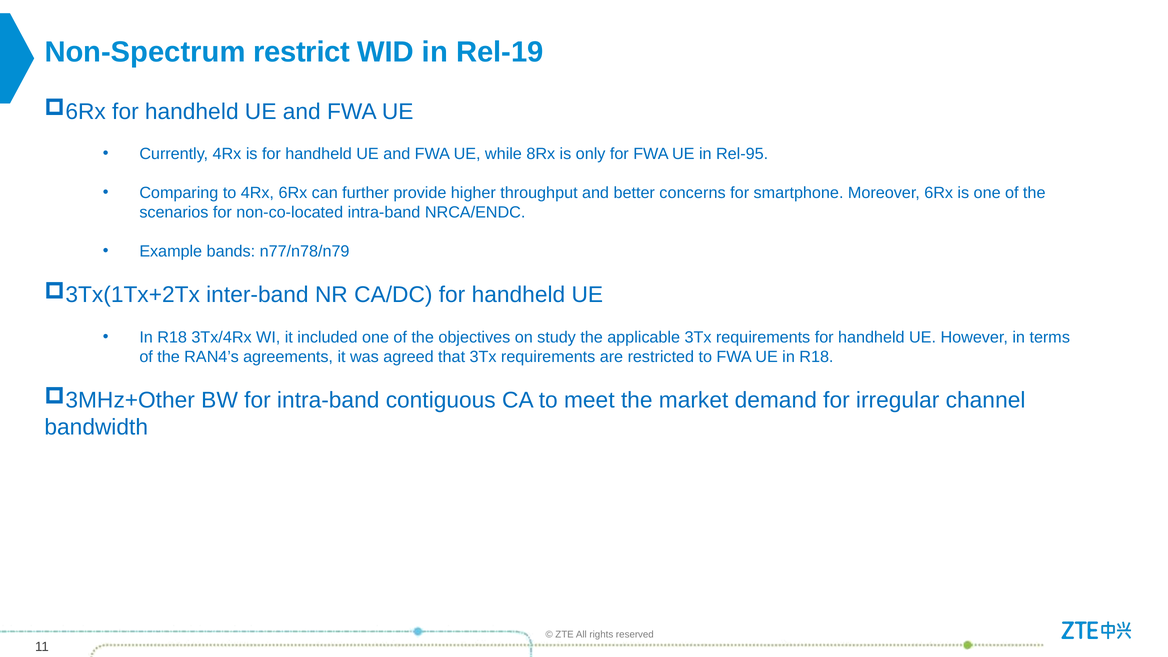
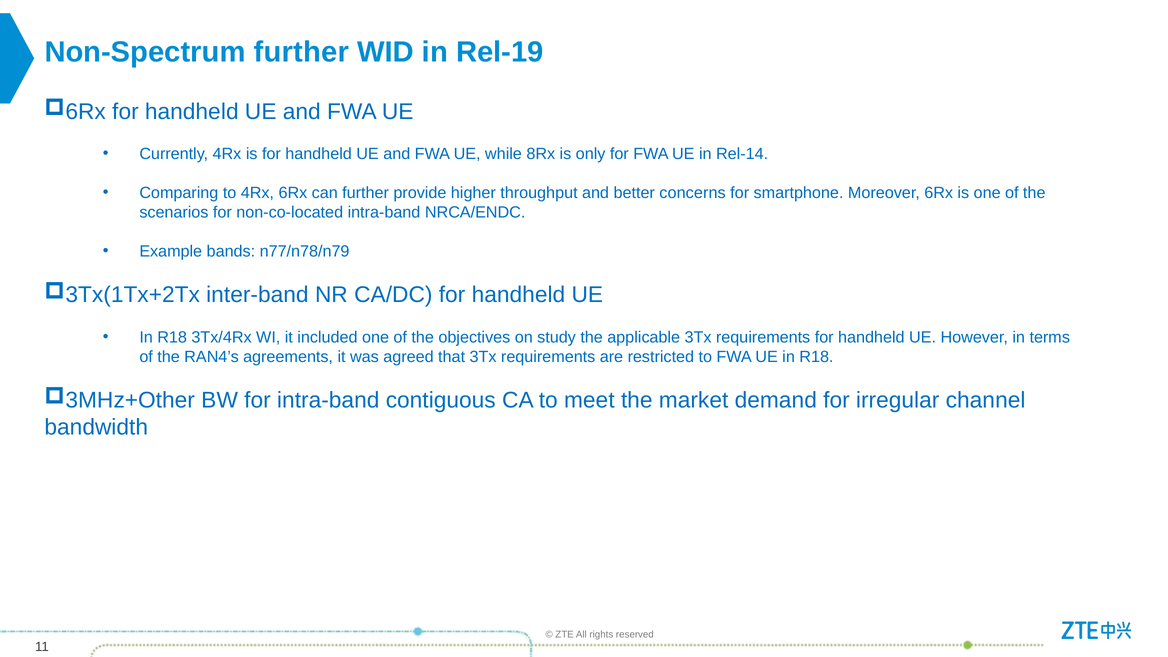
Non-Spectrum restrict: restrict -> further (301, 52)
Rel-95: Rel-95 -> Rel-14 (742, 154)
